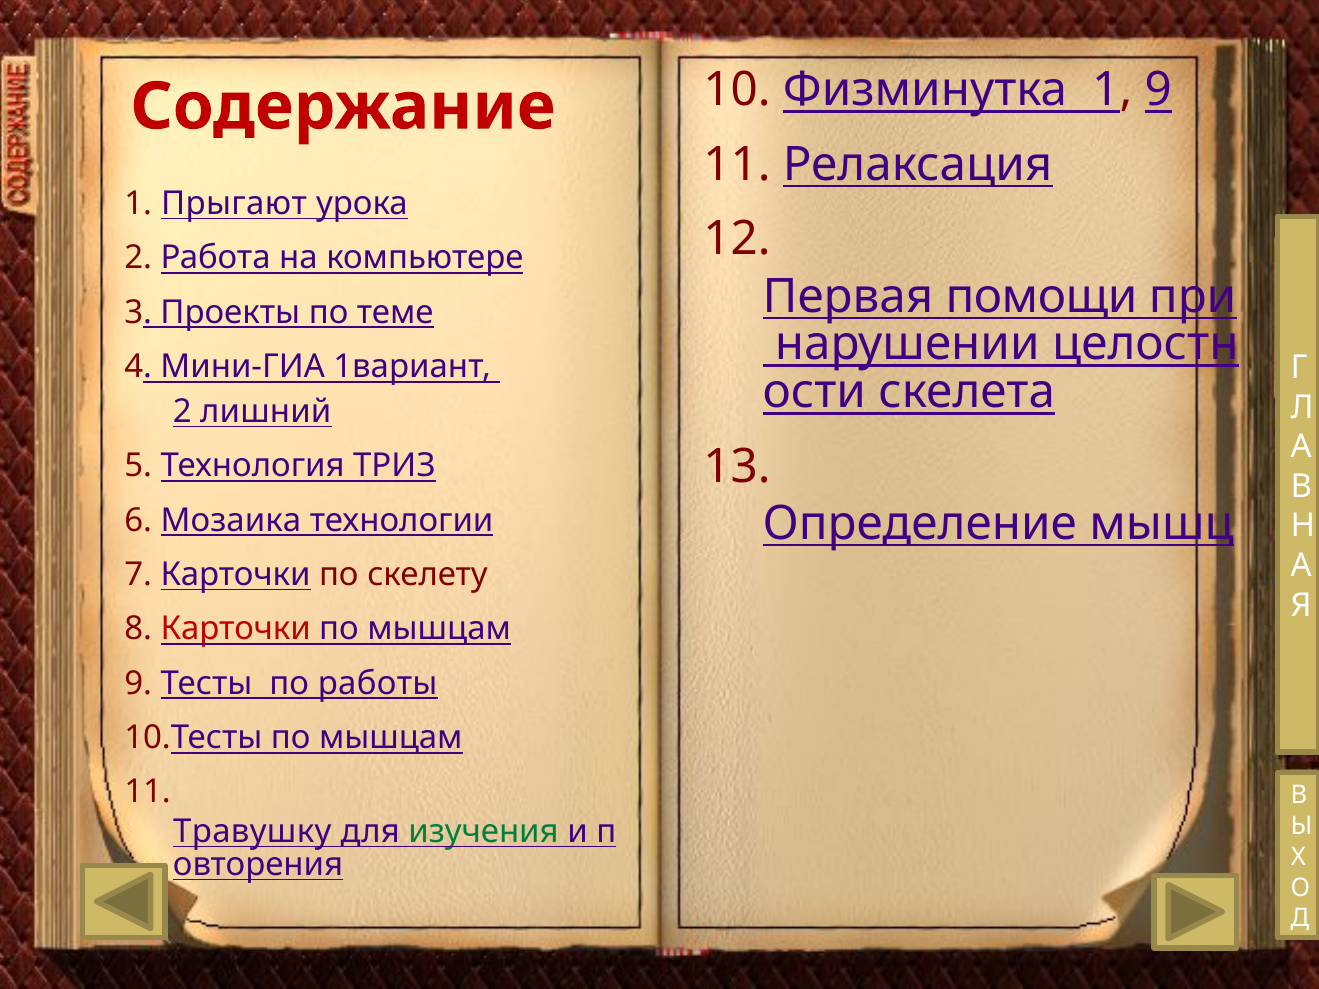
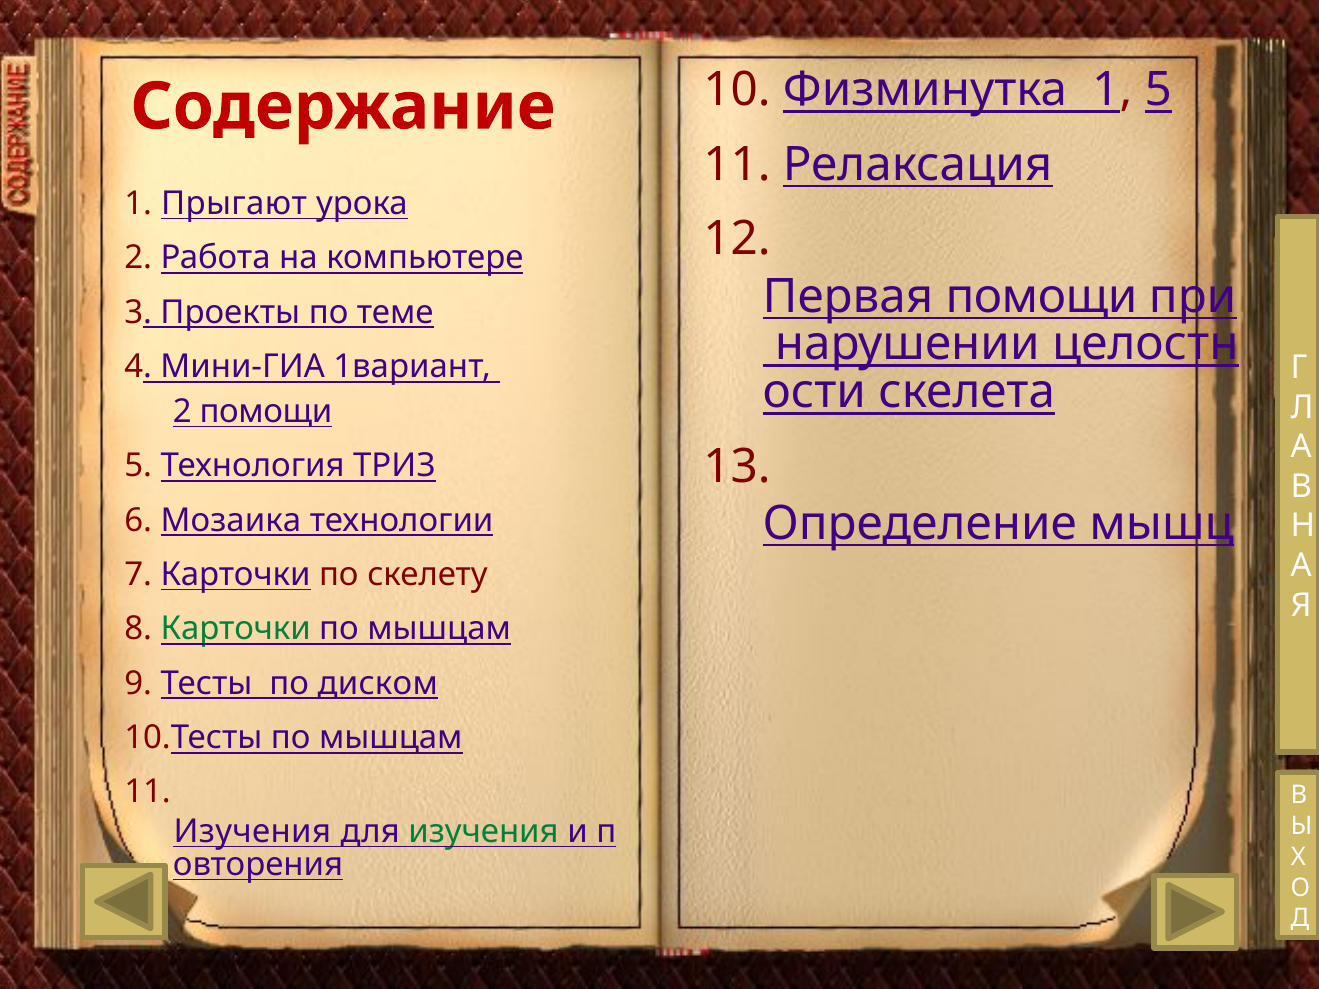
1 9: 9 -> 5 (1158, 90)
2 лишний: лишний -> помощи (266, 412)
Карточки colour: red -> green (236, 629)
работы: работы -> диском (378, 684)
Травушку: Травушку -> Изучения (252, 832)
